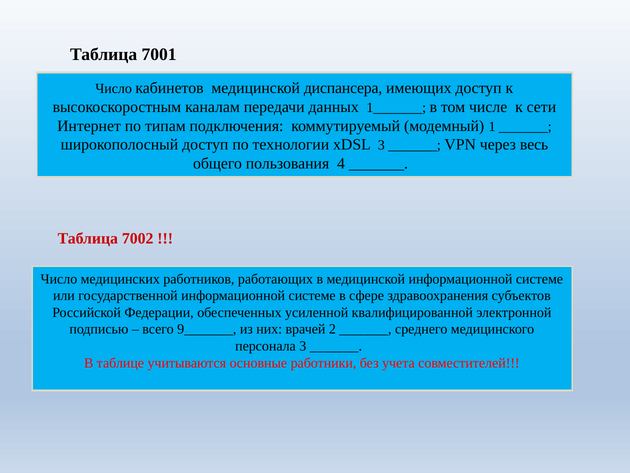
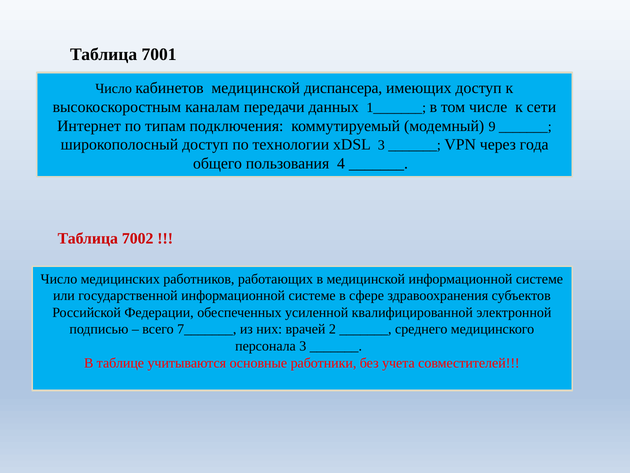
1: 1 -> 9 (492, 126)
весь: весь -> года (534, 145)
9_______: 9_______ -> 7_______ (207, 329)
